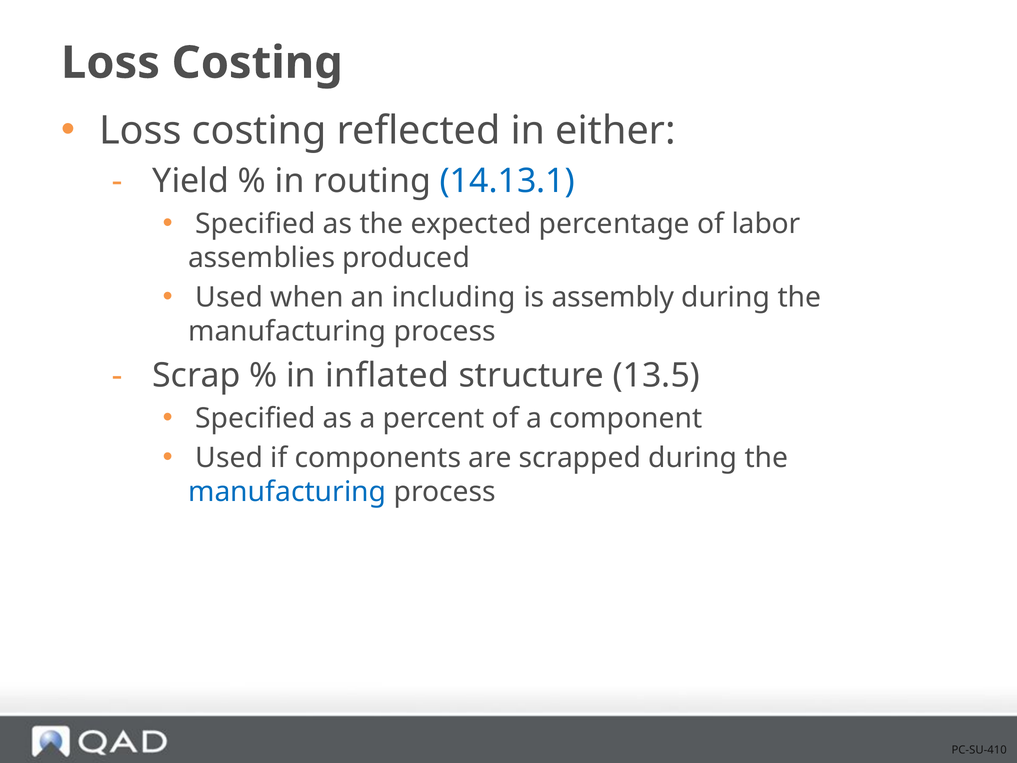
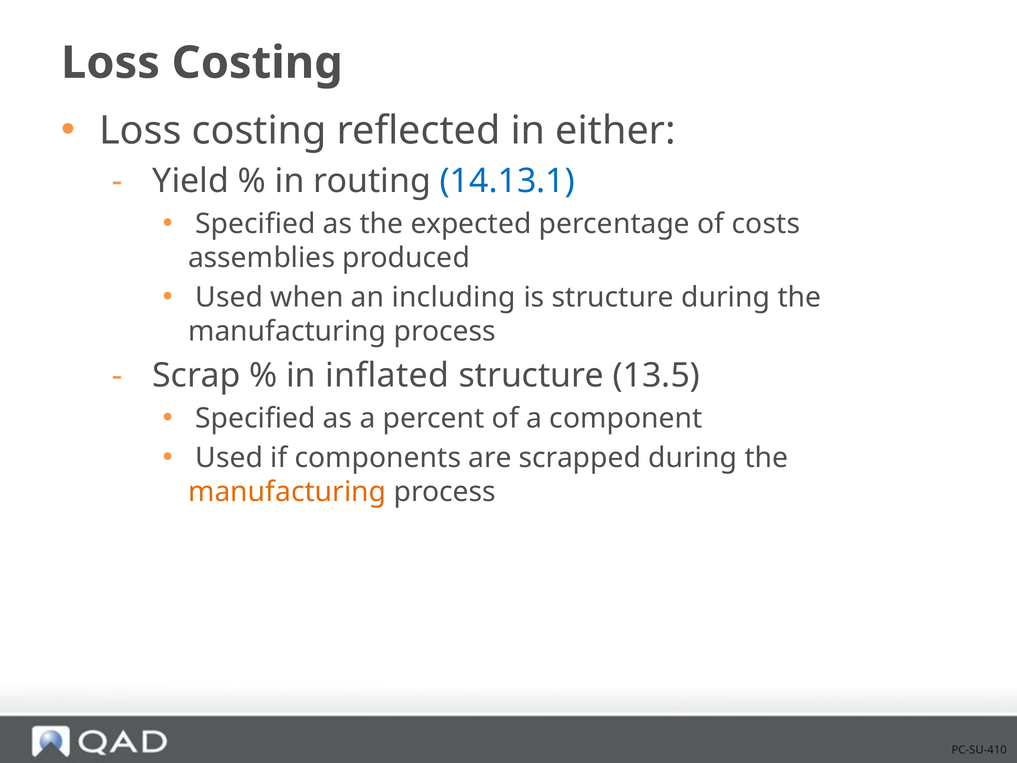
labor: labor -> costs (766, 224)
is assembly: assembly -> structure (613, 297)
manufacturing colour: blue -> orange (287, 492)
